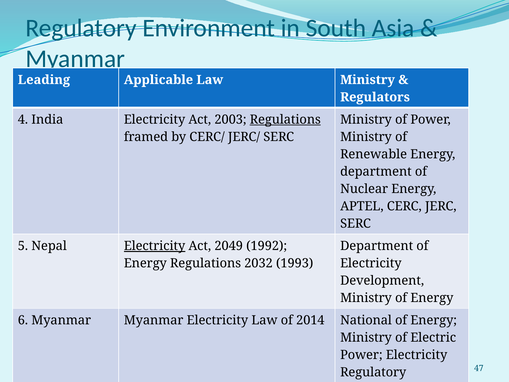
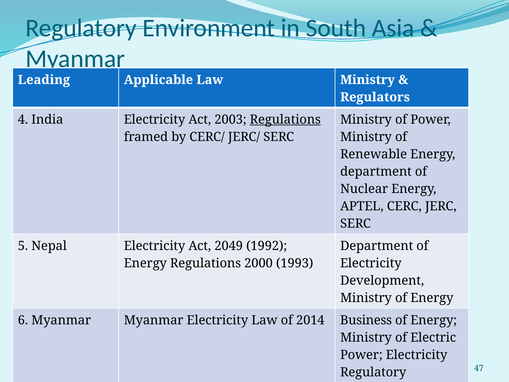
Electricity underline: present -> none (155, 246)
2032: 2032 -> 2000 (259, 263)
National: National -> Business (366, 320)
